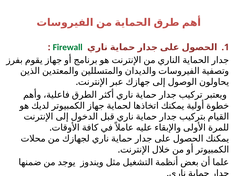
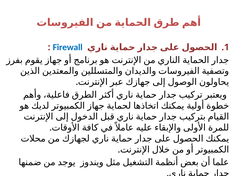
Firewall colour: green -> blue (68, 47)
